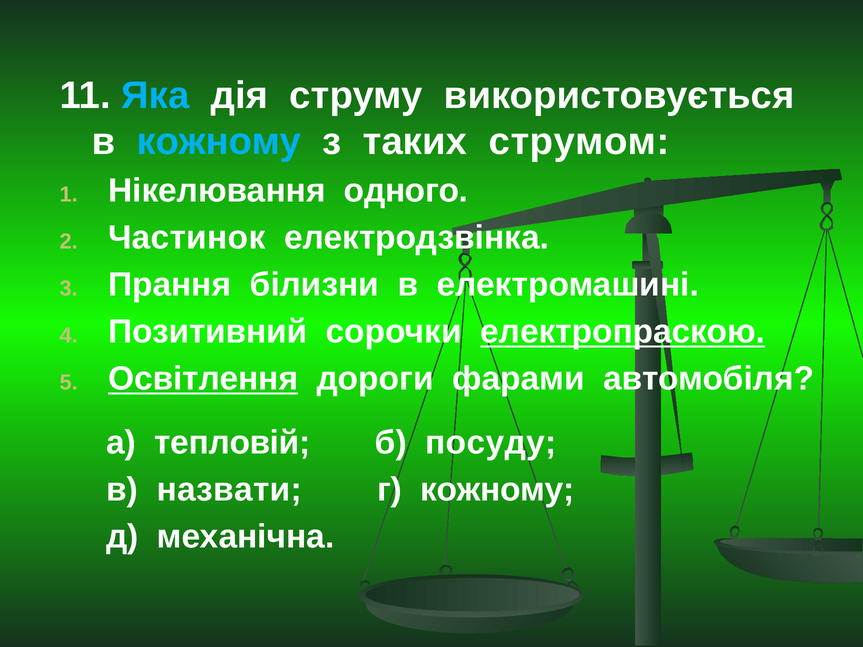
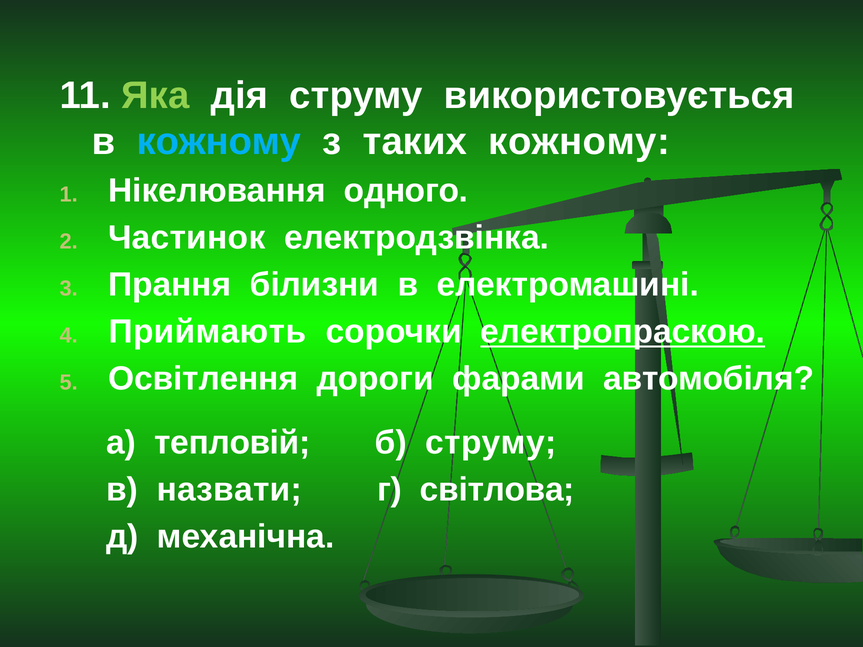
Яка colour: light blue -> light green (155, 95)
таких струмом: струмом -> кожному (579, 141)
Позитивний: Позитивний -> Приймають (208, 332)
Освітлення underline: present -> none (203, 379)
б посуду: посуду -> струму (491, 443)
г кожному: кожному -> світлова (497, 490)
